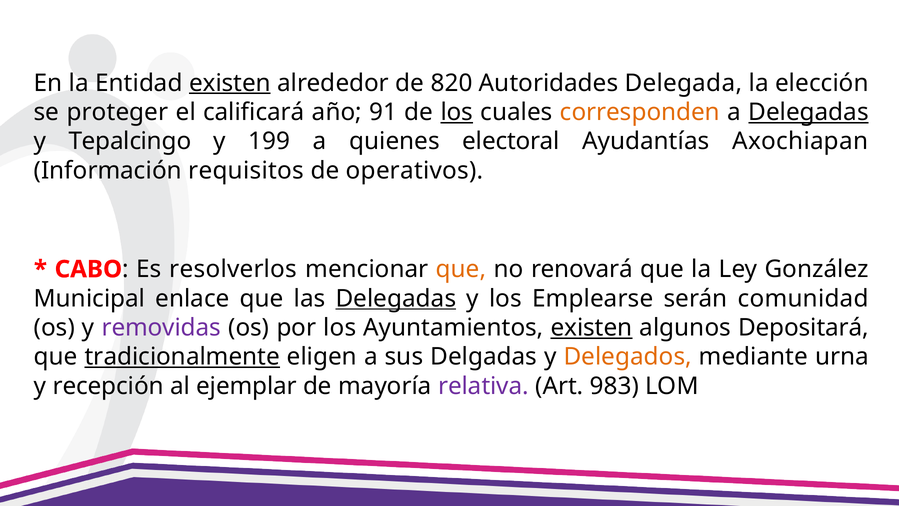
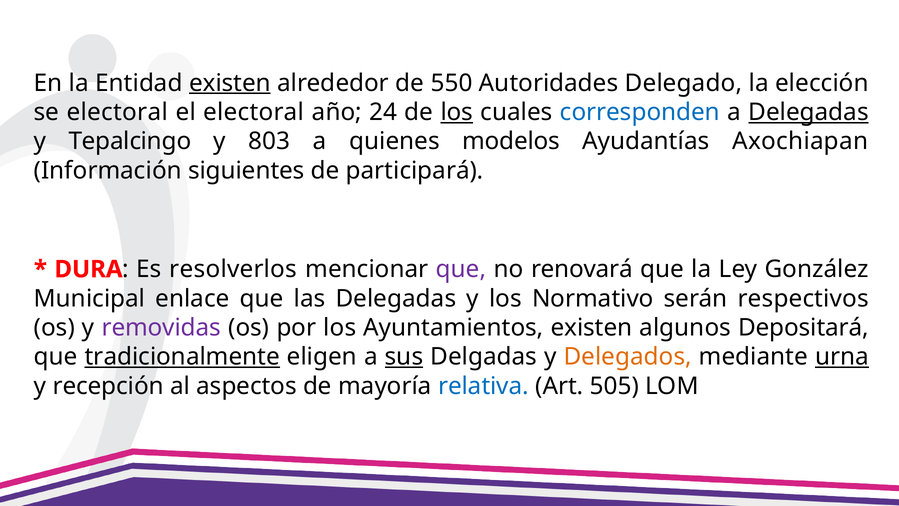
820: 820 -> 550 (452, 83)
Delegada: Delegada -> Delegado (683, 83)
se proteger: proteger -> electoral (117, 112)
el calificará: calificará -> electoral (254, 112)
91: 91 -> 24 (383, 112)
corresponden colour: orange -> blue (640, 112)
199: 199 -> 803 (269, 141)
electoral: electoral -> modelos (511, 141)
requisitos: requisitos -> siguientes (246, 171)
operativos: operativos -> participará (415, 171)
CABO: CABO -> DURA (88, 269)
que colour: orange -> purple (461, 269)
Delegadas underline: present -> none (396, 298)
Emplearse: Emplearse -> Normativo (593, 298)
comunidad: comunidad -> respectivos (803, 298)
existen underline: present -> none (592, 328)
sus underline: none -> present (404, 357)
urna underline: none -> present (842, 357)
ejemplar: ejemplar -> aspectos (247, 386)
relativa colour: purple -> blue (483, 386)
983: 983 -> 505 (614, 386)
